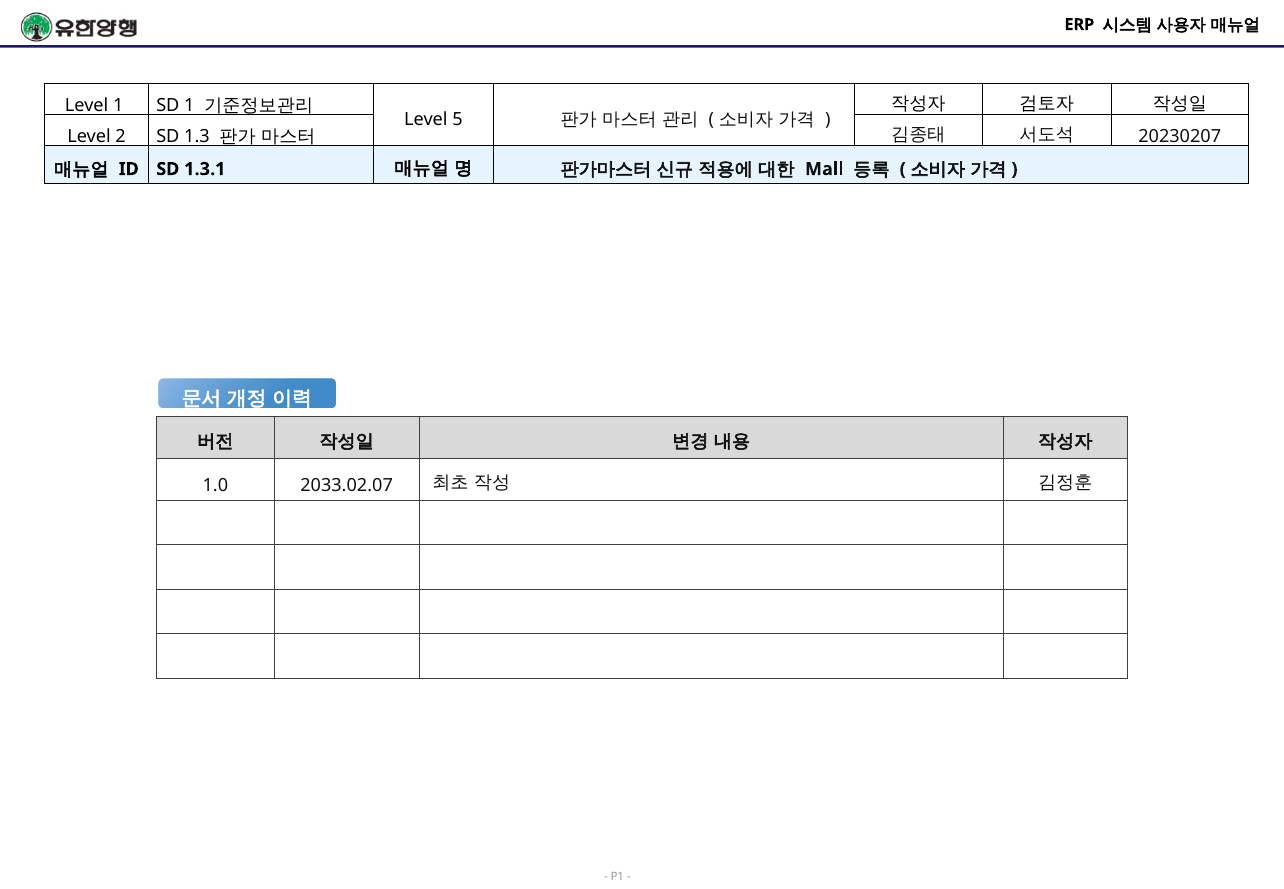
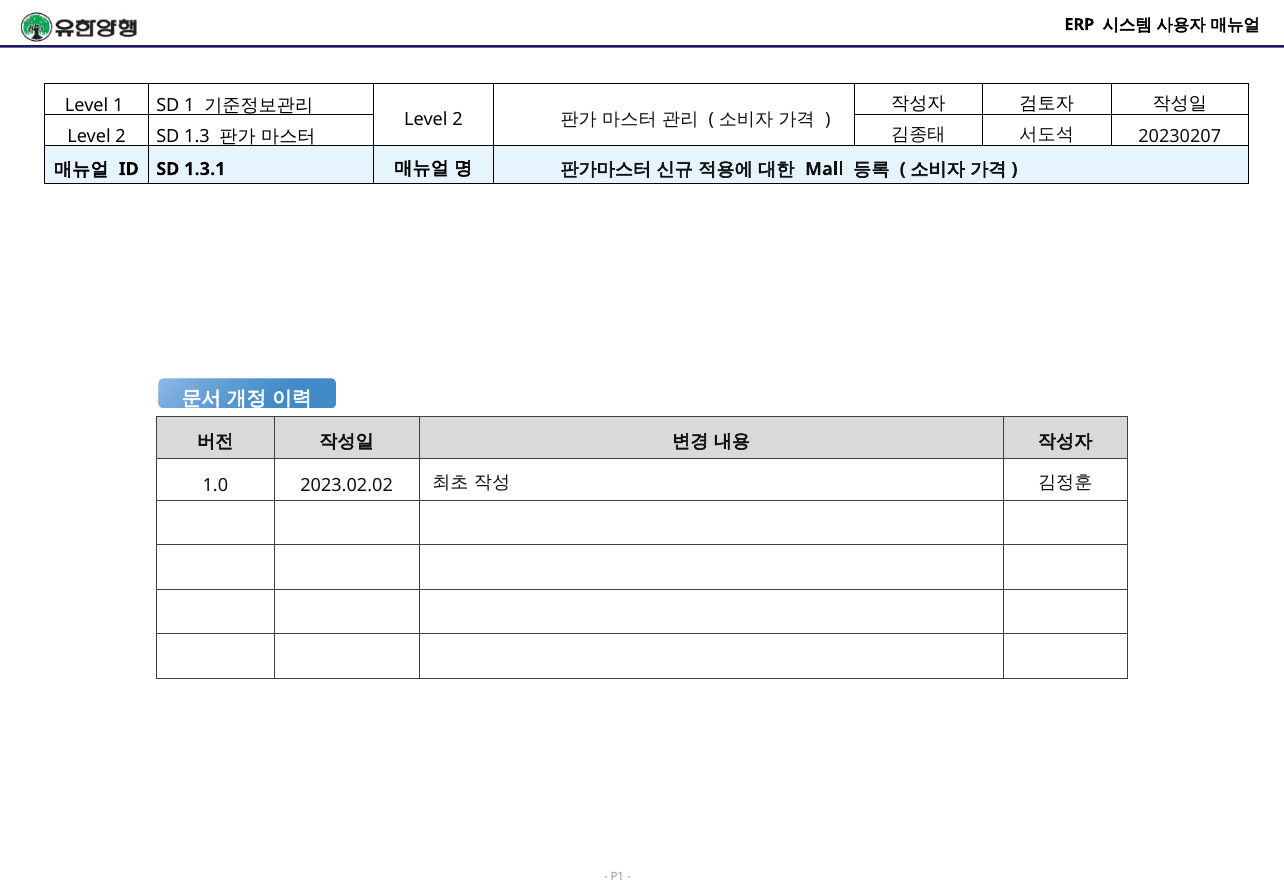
5: 5 -> 2 (458, 119)
2033.02.07: 2033.02.07 -> 2023.02.02 (347, 485)
